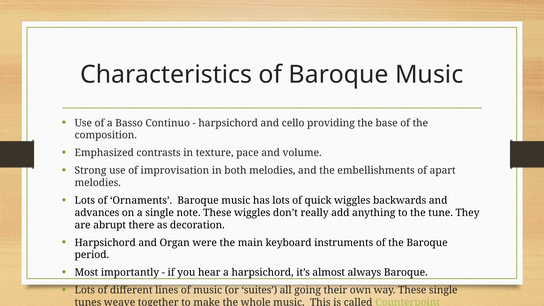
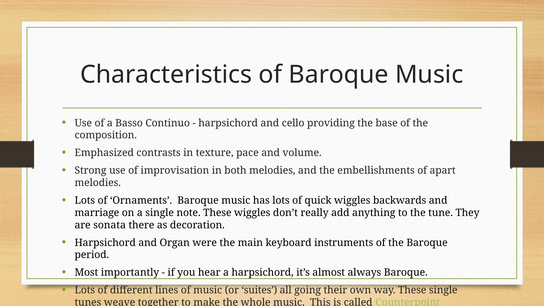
advances: advances -> marriage (97, 213)
abrupt: abrupt -> sonata (110, 225)
